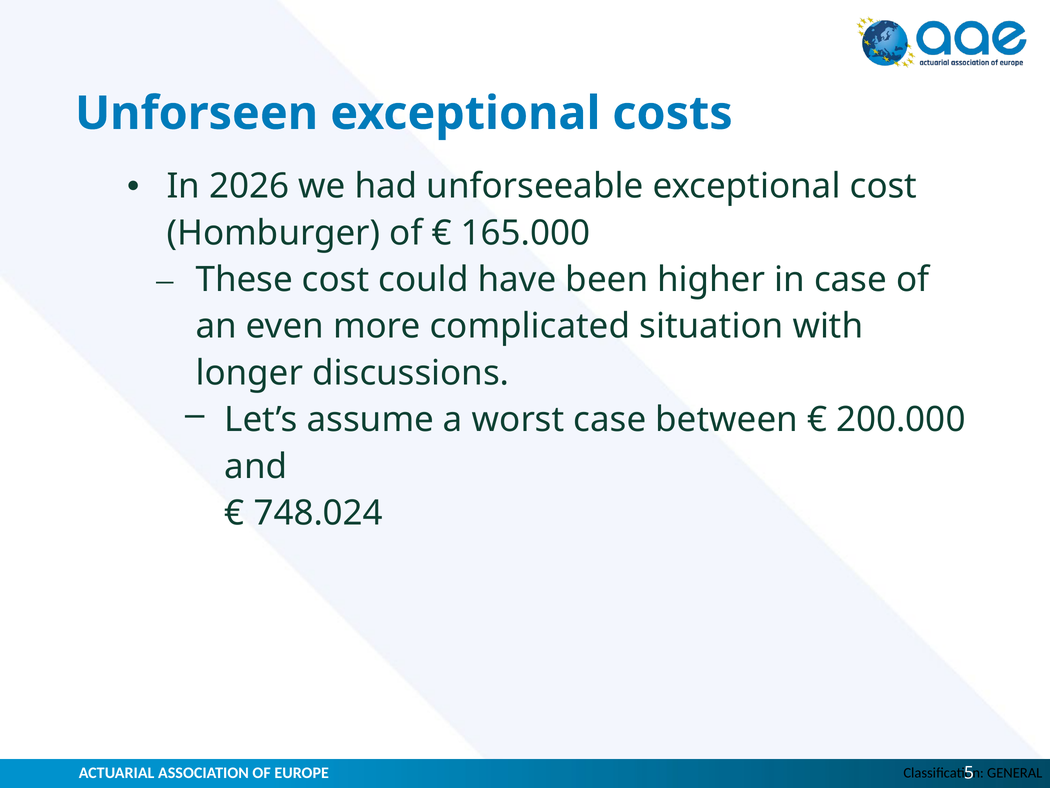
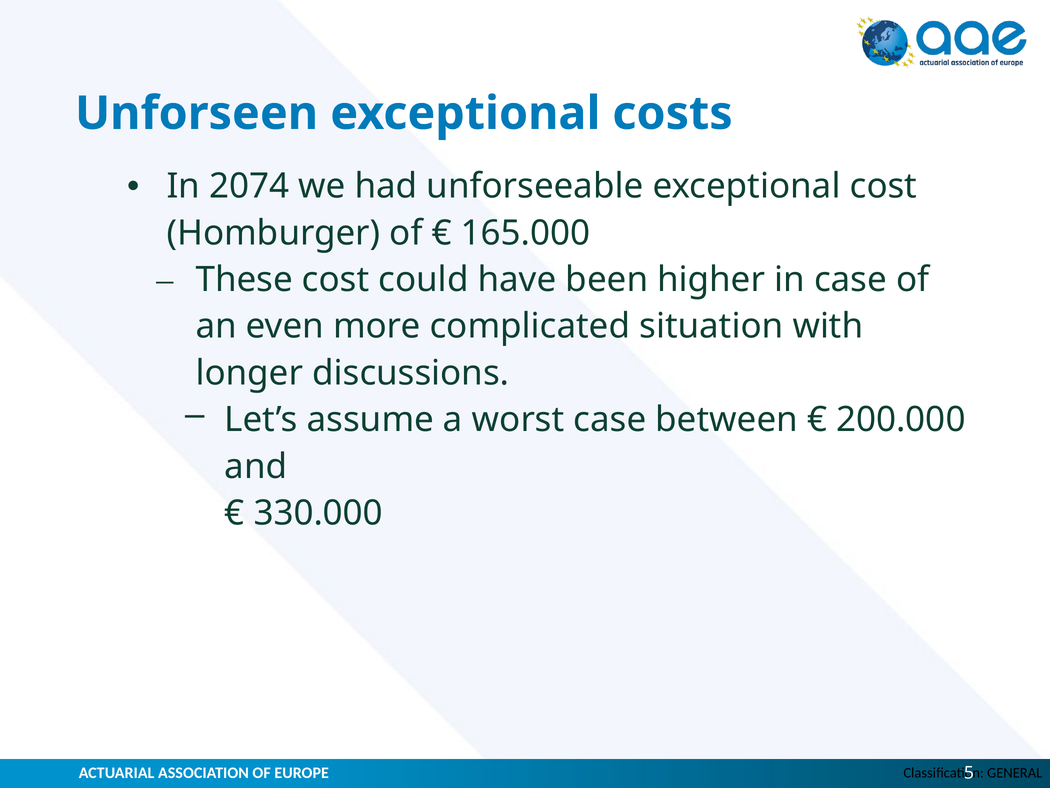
2026: 2026 -> 2074 (249, 186)
748.024: 748.024 -> 330.000 (318, 513)
